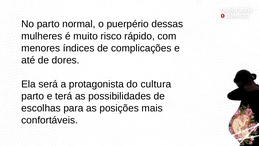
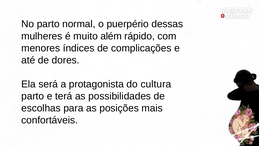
risco: risco -> além (111, 36)
